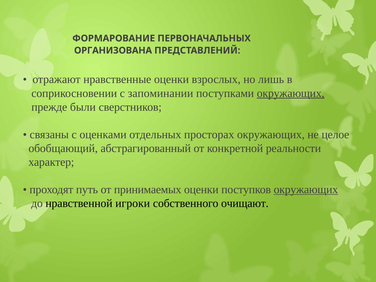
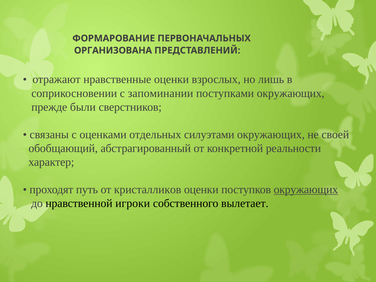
окружающих underline: present -> none (291, 93)
просторах: просторах -> силуэтами (209, 135)
целое: целое -> своей (335, 135)
принимаемых: принимаемых -> кристалликов (148, 190)
очищают: очищают -> вылетает (245, 203)
